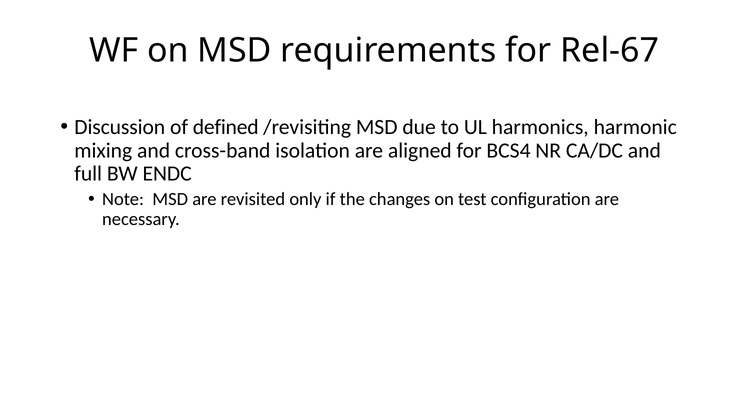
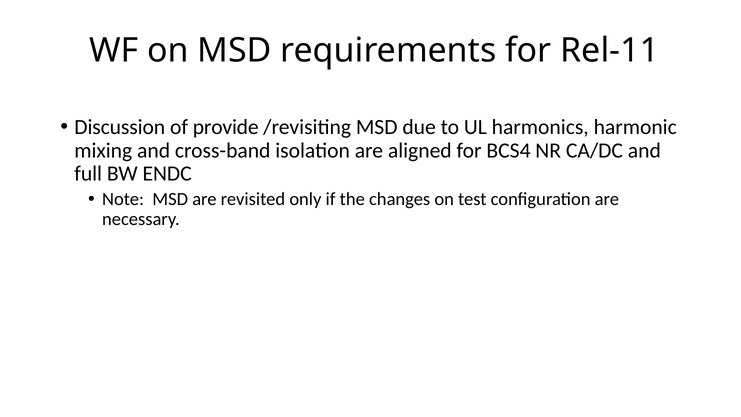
Rel-67: Rel-67 -> Rel-11 (610, 50)
defined: defined -> provide (226, 127)
